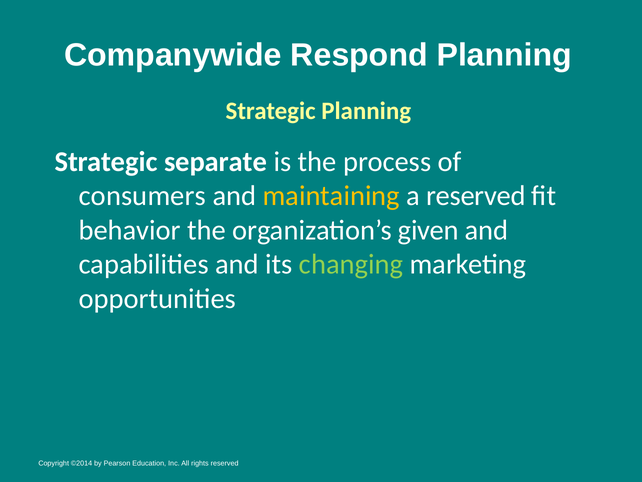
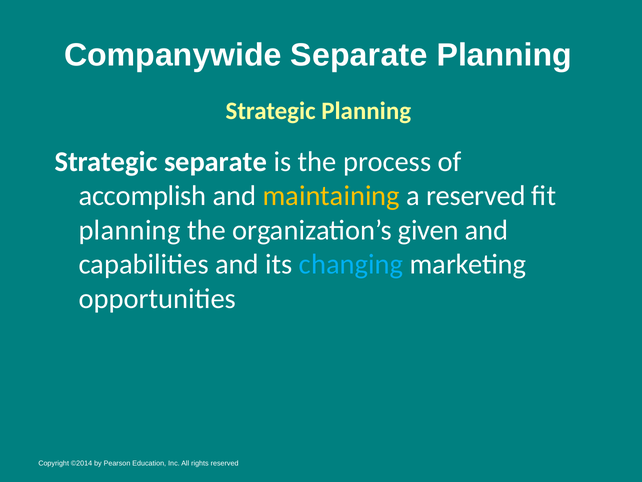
Companywide Respond: Respond -> Separate (359, 55)
consumers: consumers -> accomplish (142, 196)
behavior: behavior -> planning (130, 230)
changing colour: light green -> light blue (351, 264)
